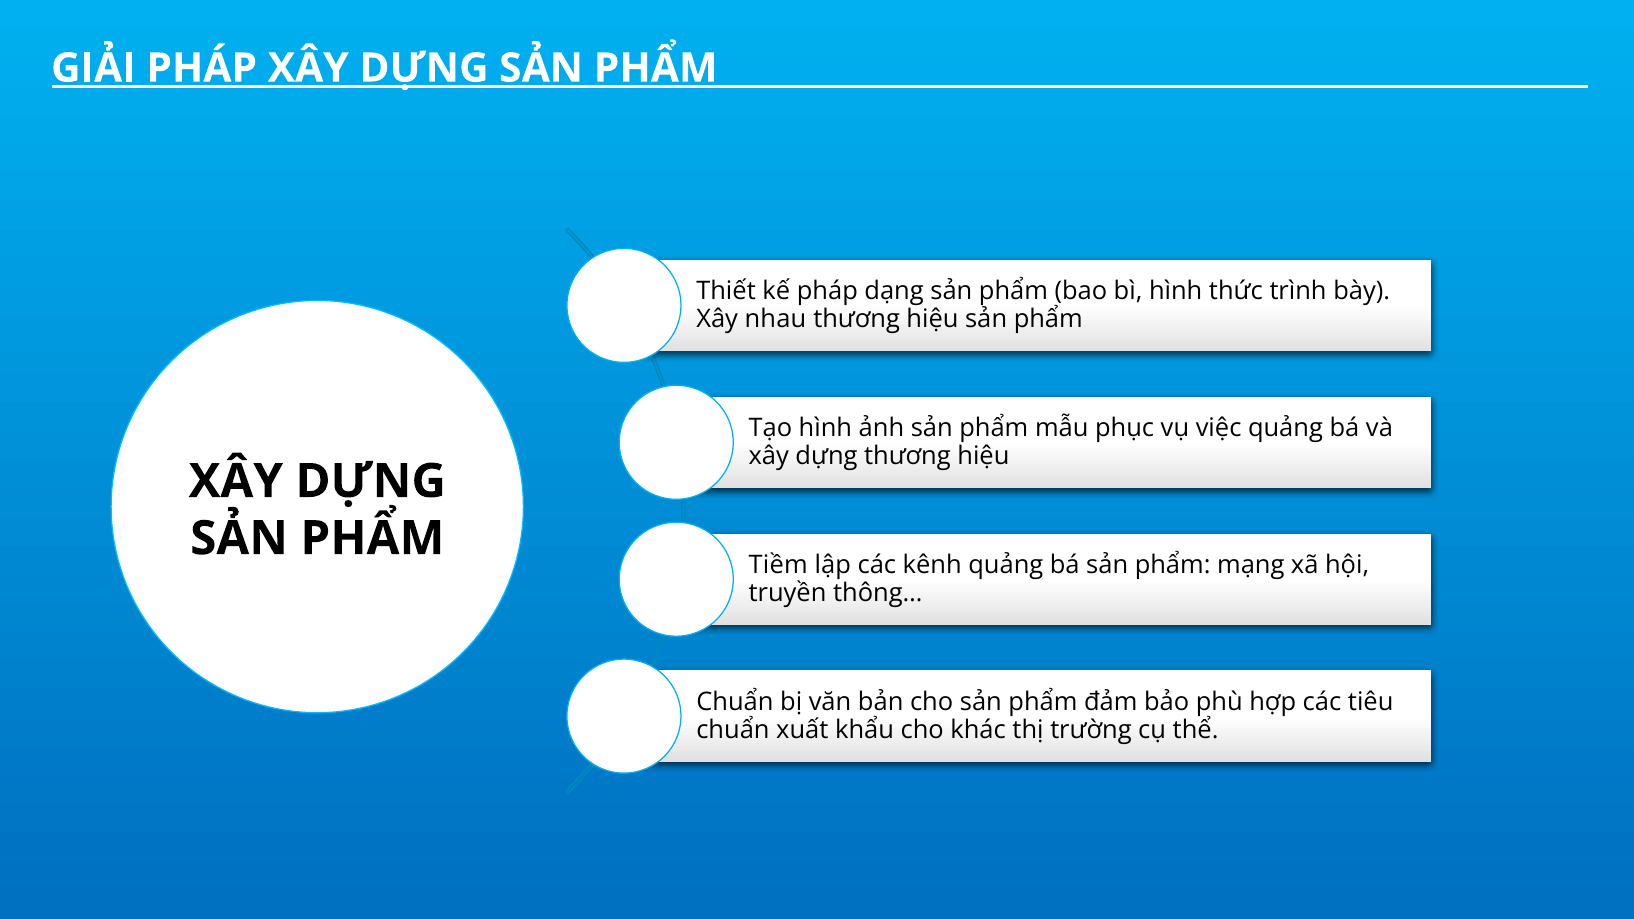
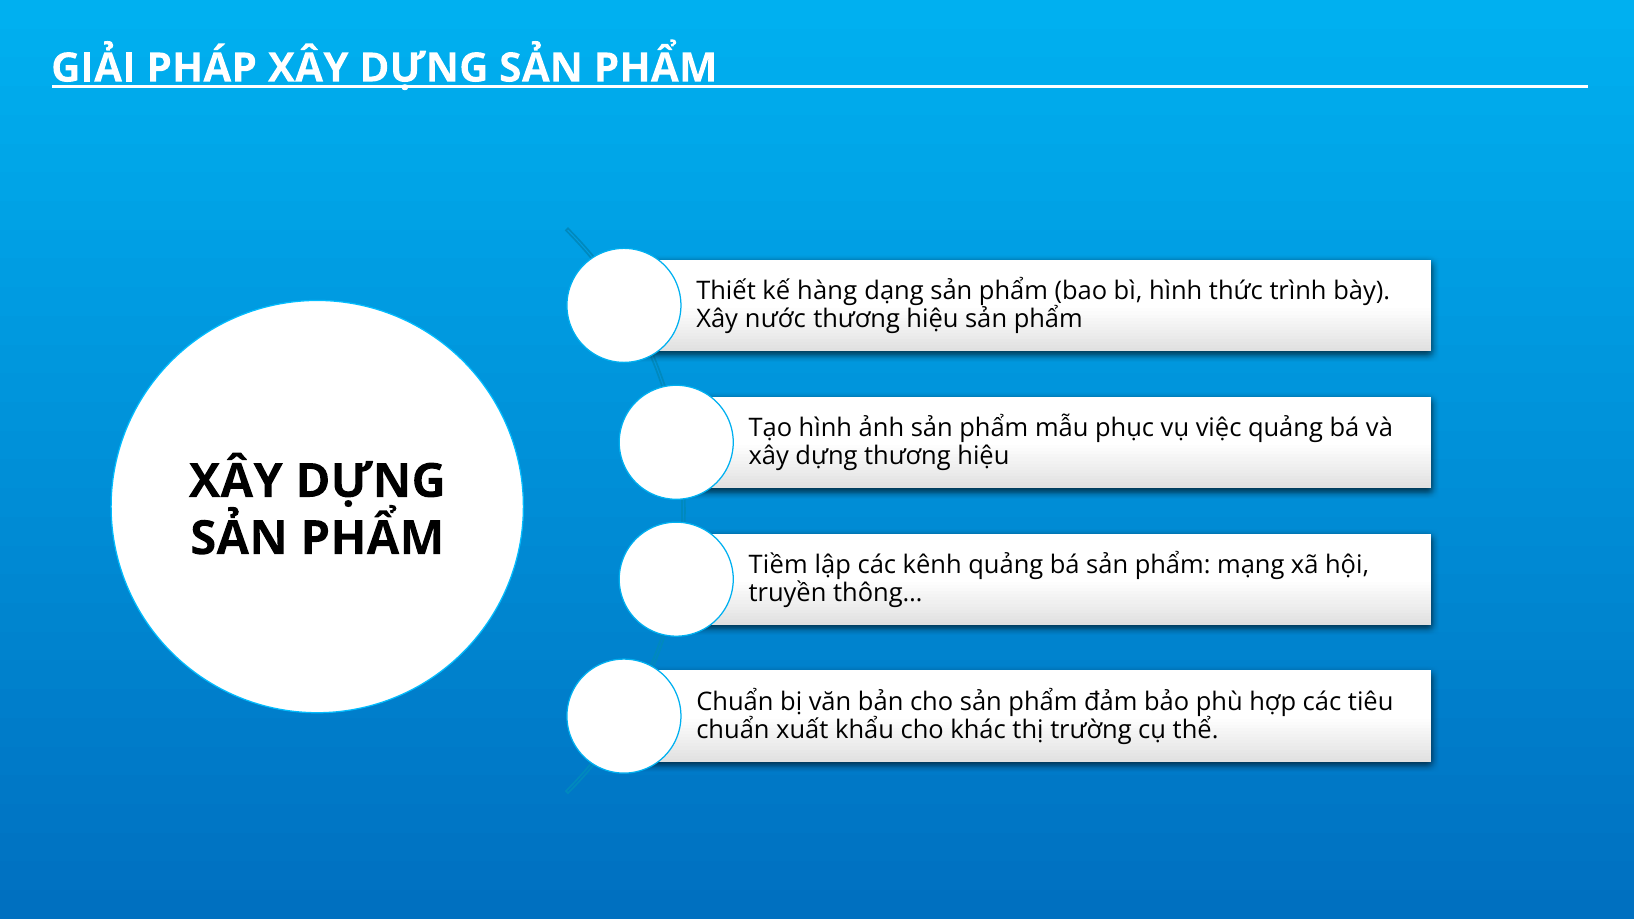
kế pháp: pháp -> hàng (827, 291)
nhau: nhau -> nước (775, 319)
